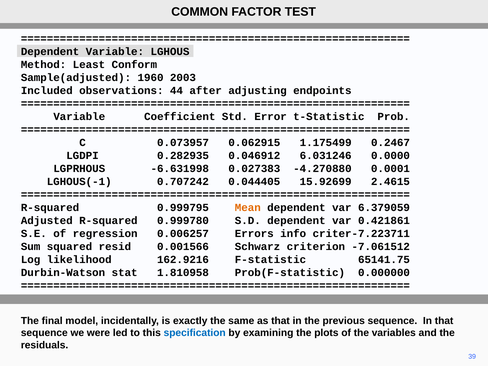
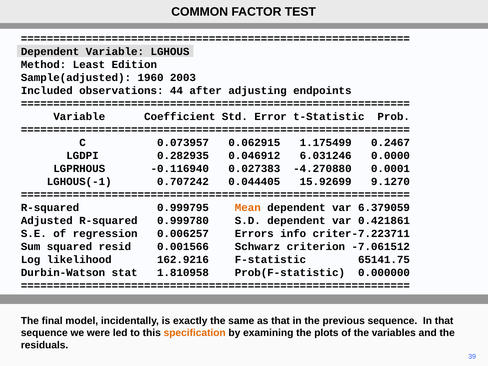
Conform: Conform -> Edition (134, 64)
-6.631998: -6.631998 -> -0.116940 (180, 169)
2.4615: 2.4615 -> 9.1270 (390, 182)
specification colour: blue -> orange (195, 333)
